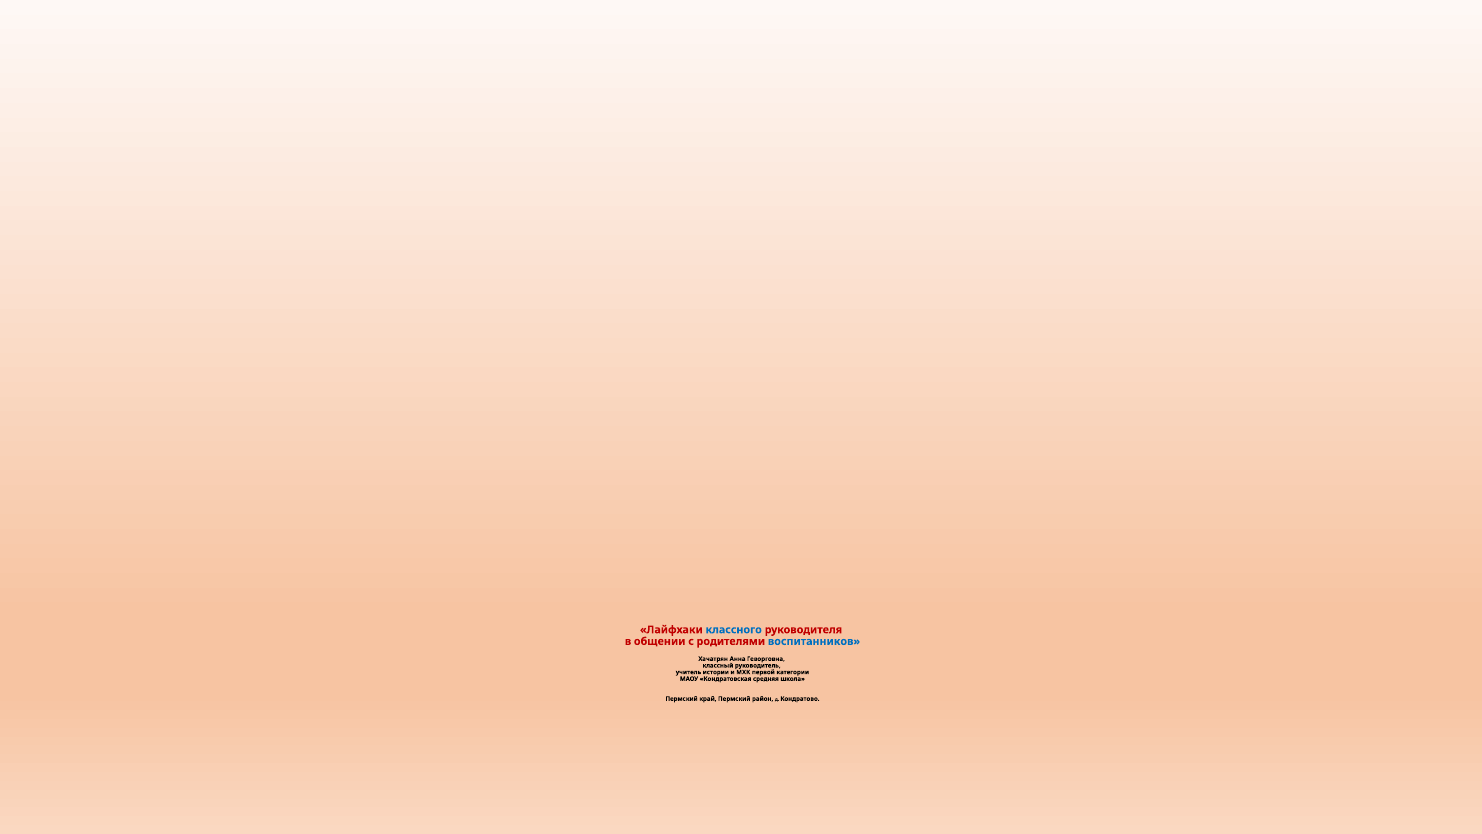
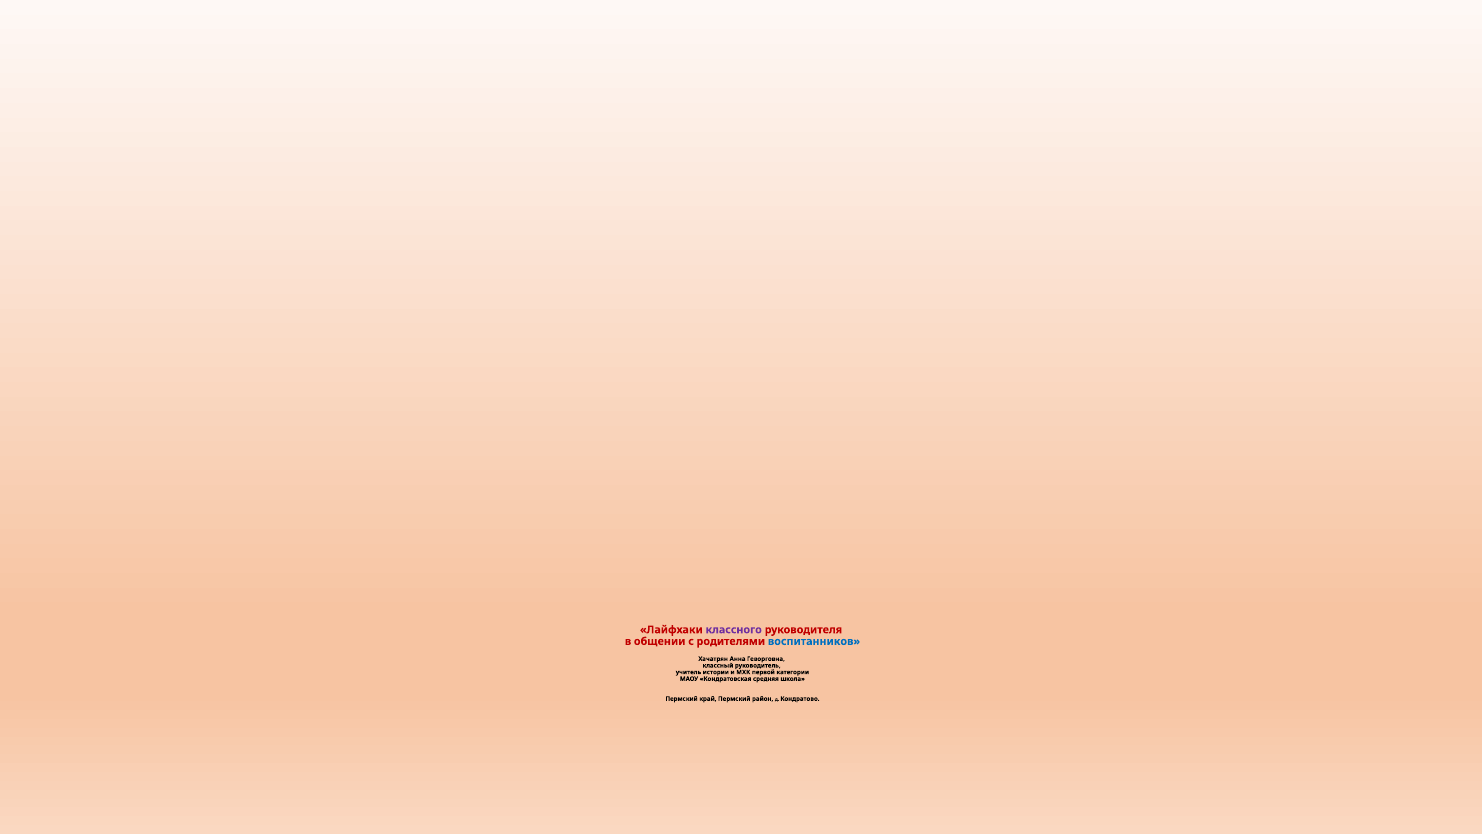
классного colour: blue -> purple (734, 629)
